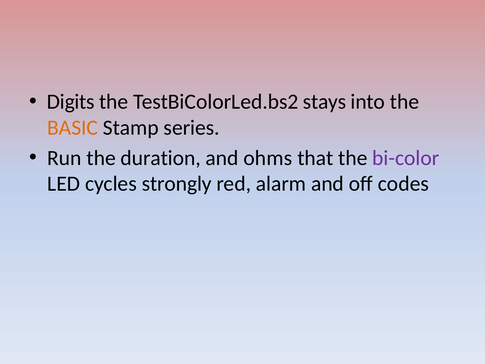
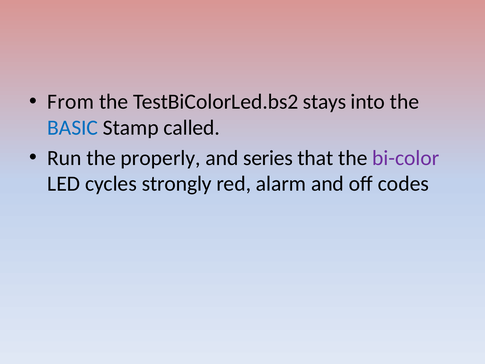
Digits: Digits -> From (71, 102)
BASIC colour: orange -> blue (73, 128)
series: series -> called (192, 128)
duration: duration -> properly (161, 158)
ohms: ohms -> series (268, 158)
